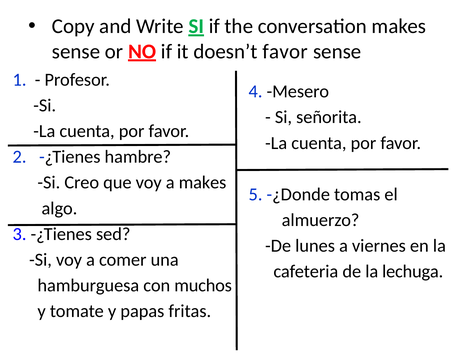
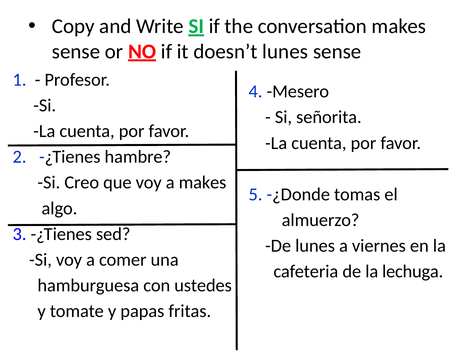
doesn’t favor: favor -> lunes (285, 51)
muchos: muchos -> ustedes (203, 285)
